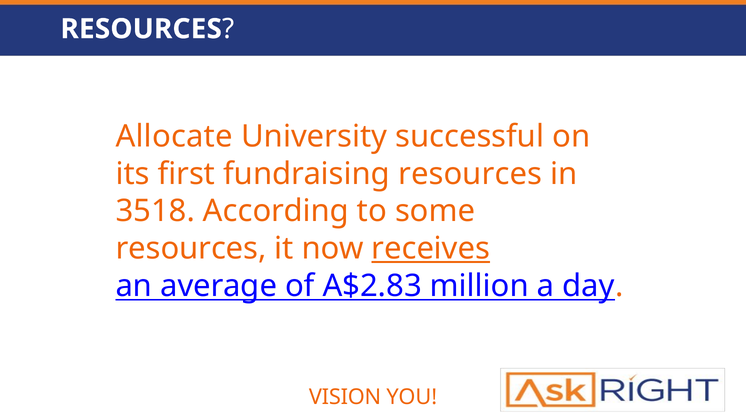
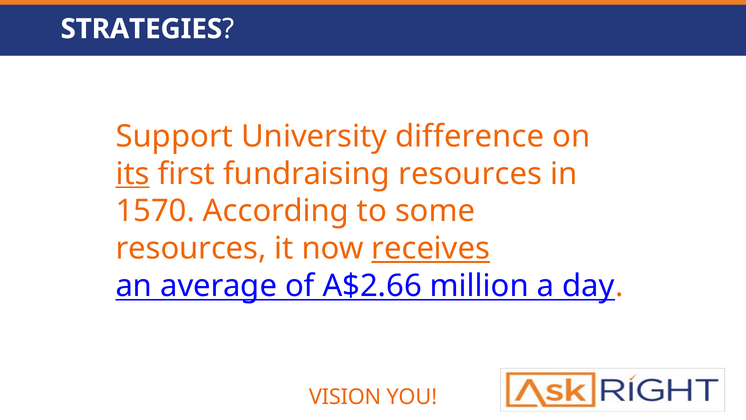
RESOURCES: RESOURCES -> STRATEGIES (141, 29)
Allocate: Allocate -> Support (174, 136)
successful: successful -> difference (470, 136)
its underline: none -> present (133, 174)
3518: 3518 -> 1570 (155, 211)
A$2.83: A$2.83 -> A$2.66 (372, 286)
